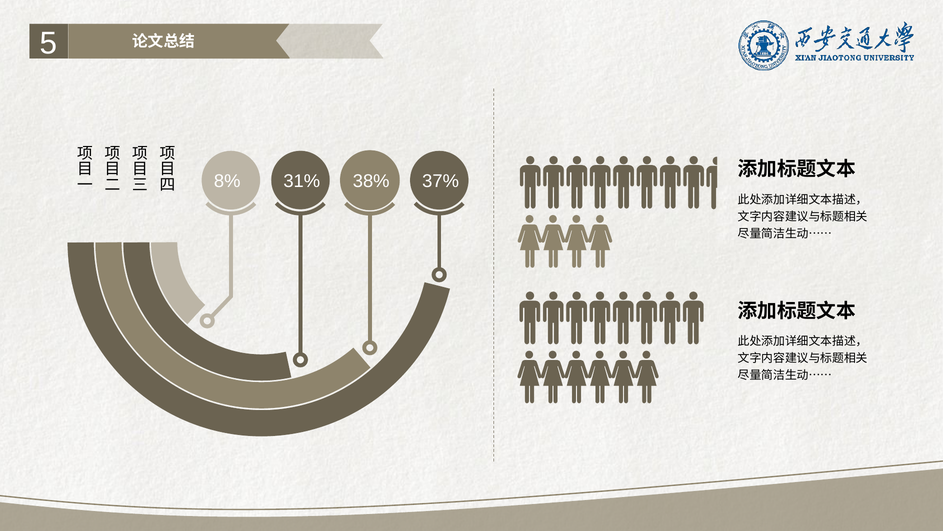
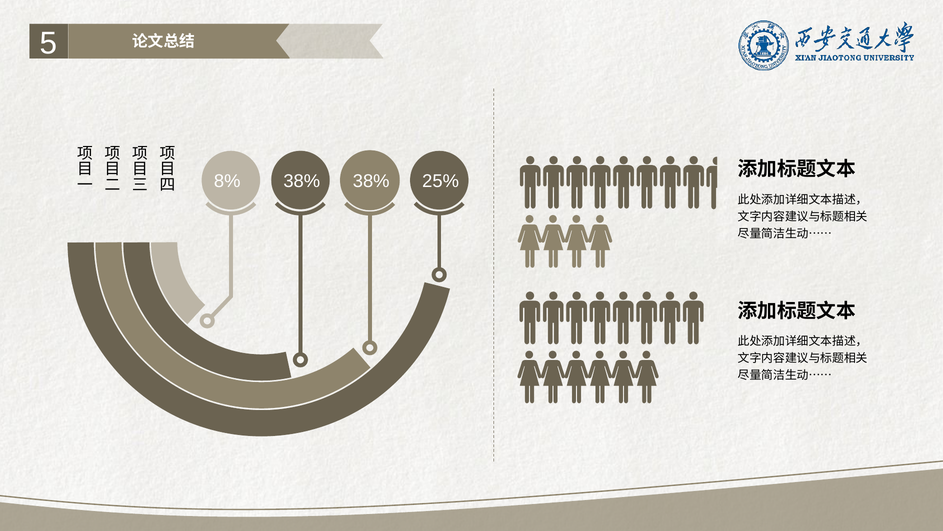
31%: 31% -> 38% (302, 181)
37%: 37% -> 25% (441, 181)
